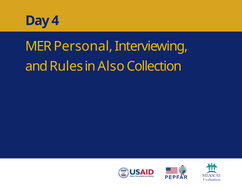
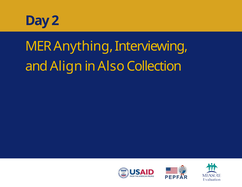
4: 4 -> 2 (55, 21)
Personal: Personal -> Anything (83, 46)
Rules: Rules -> Align (66, 66)
